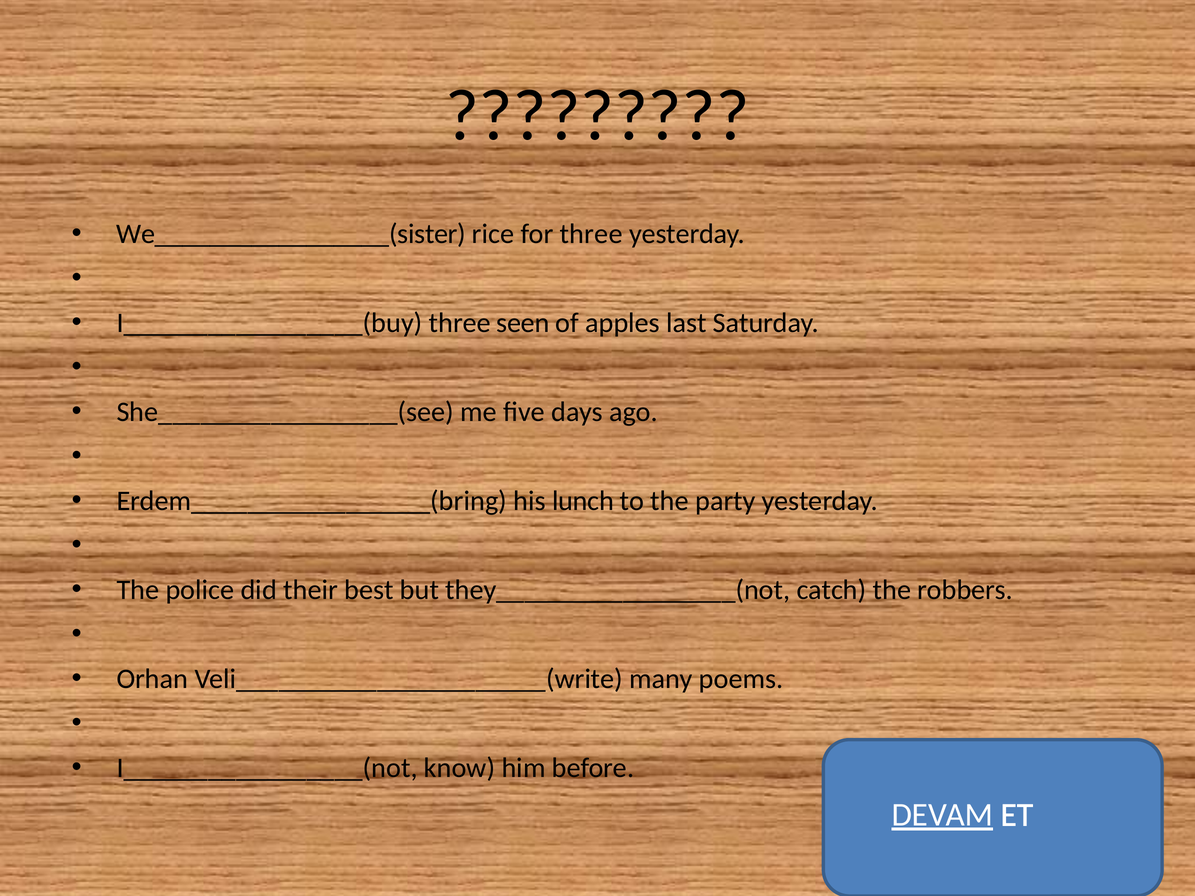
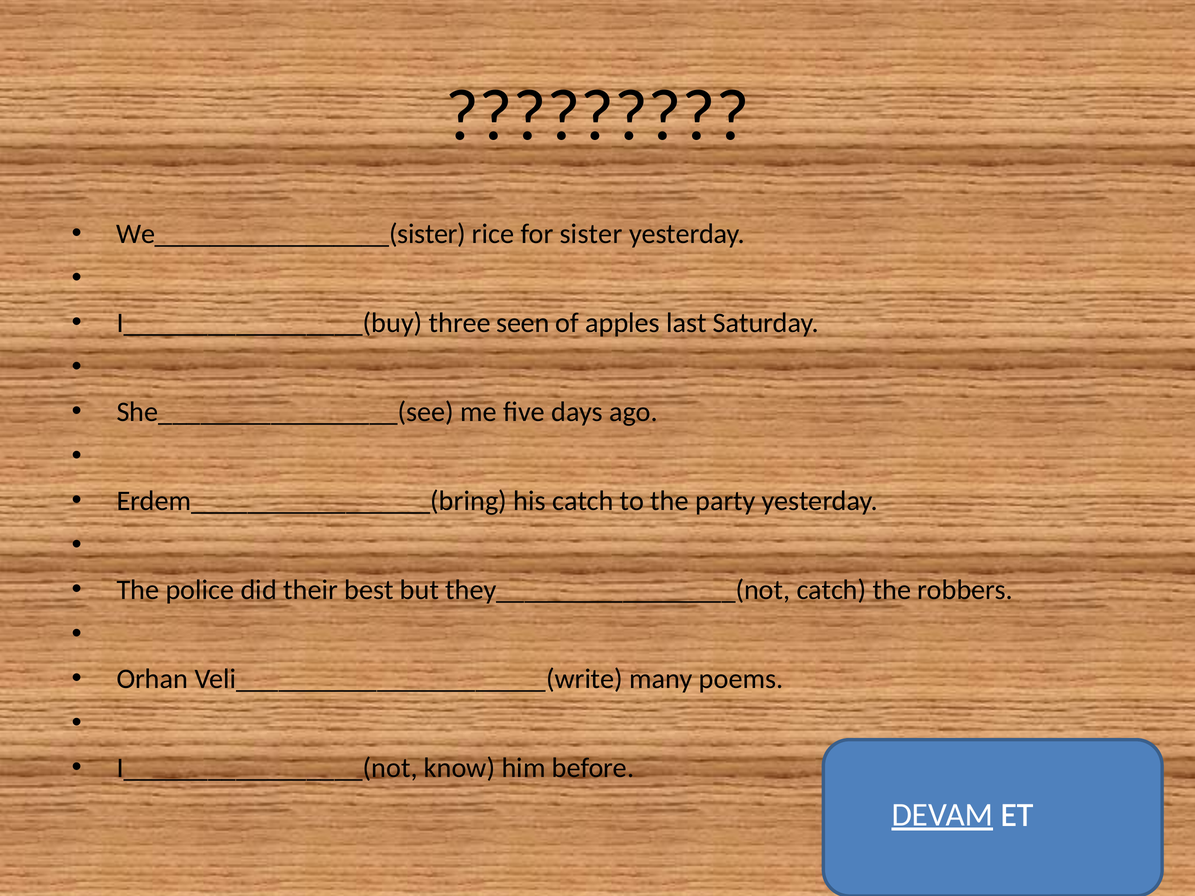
for three: three -> sister (591, 234)
his lunch: lunch -> catch (583, 501)
